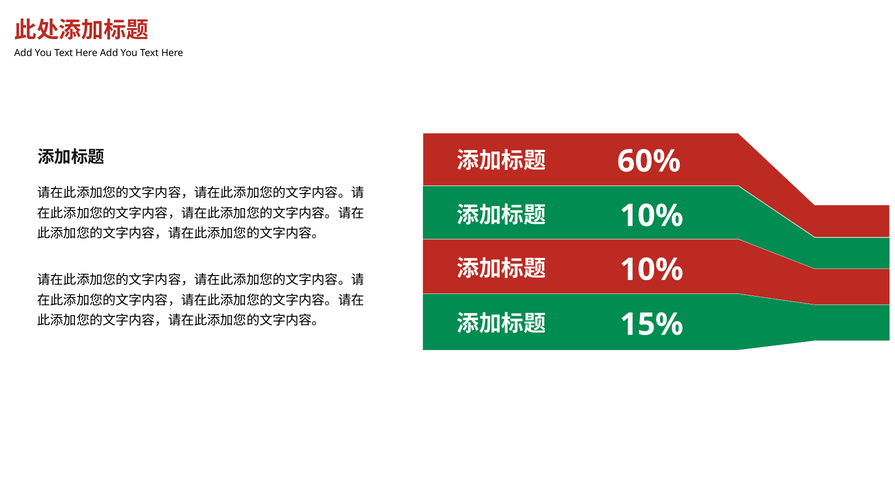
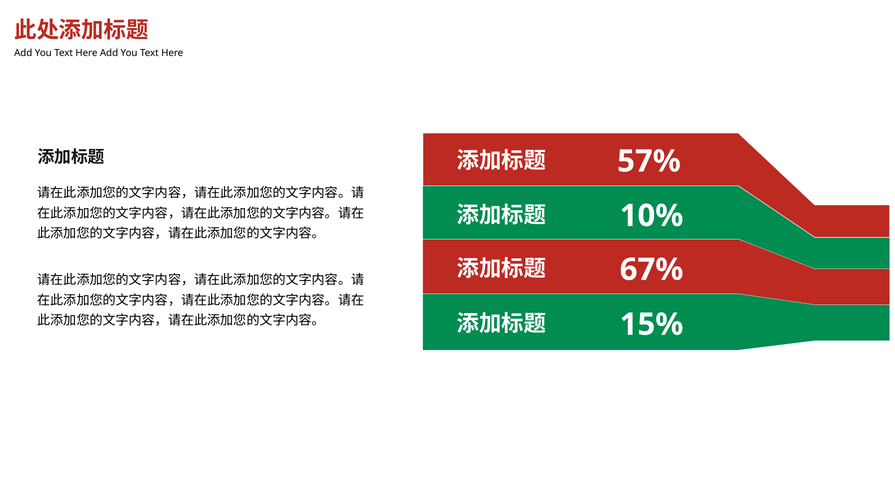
60%: 60% -> 57% (649, 161)
10%: 10% -> 67% (652, 270)
